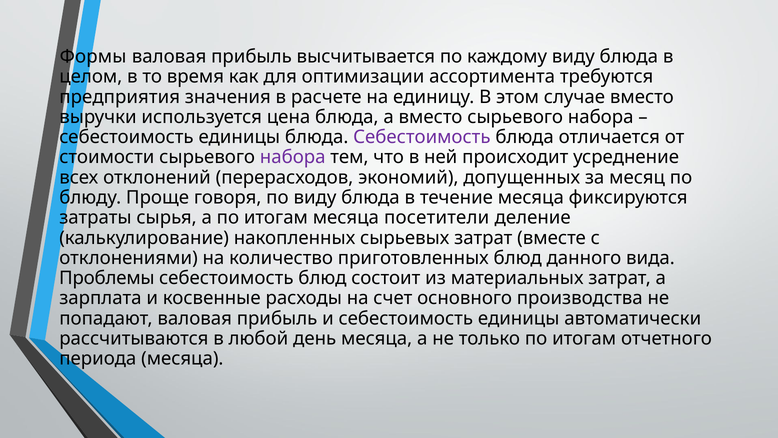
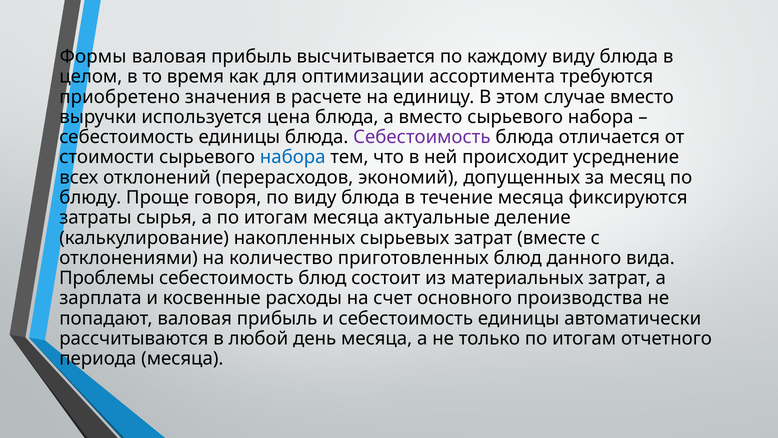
предприятия: предприятия -> приобретено (120, 97)
набора colour: purple -> blue (293, 157)
посетители: посетители -> актуальные (437, 218)
